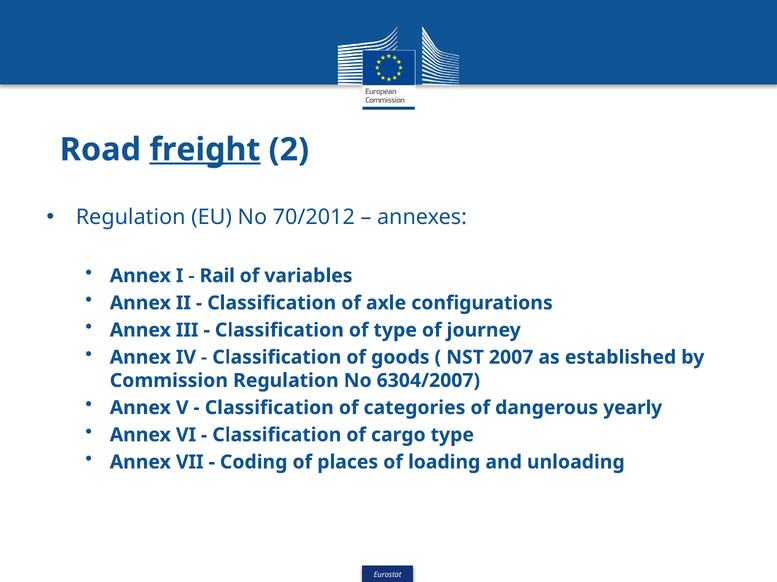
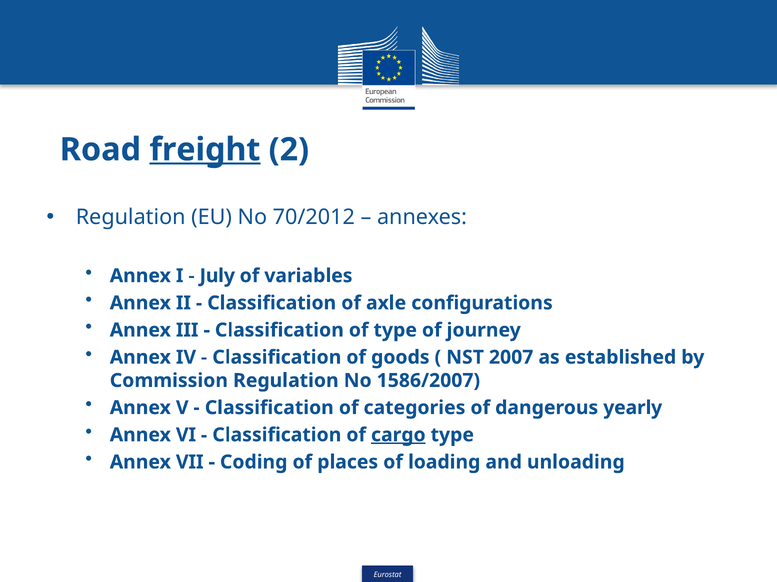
Rail: Rail -> July (217, 276)
6304/2007: 6304/2007 -> 1586/2007 (428, 381)
cargo underline: none -> present (398, 435)
